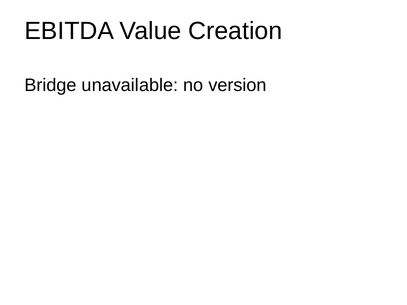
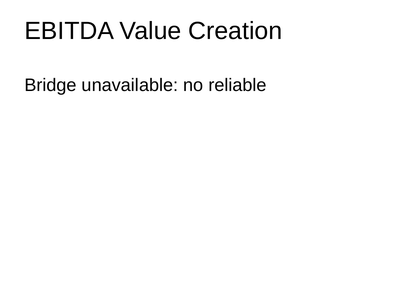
version: version -> reliable (238, 85)
